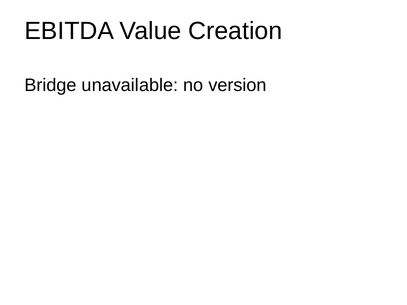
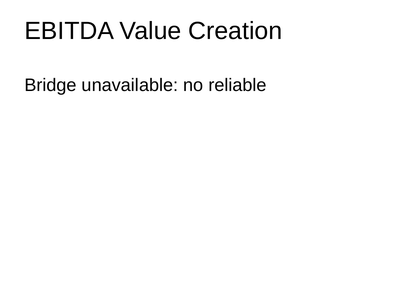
version: version -> reliable (238, 85)
